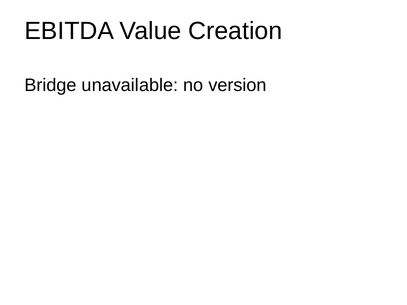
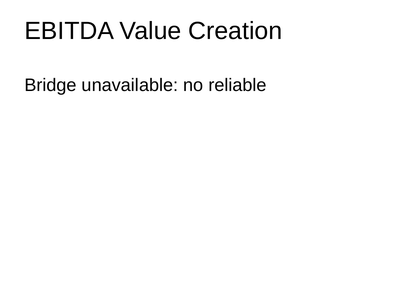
version: version -> reliable (238, 85)
